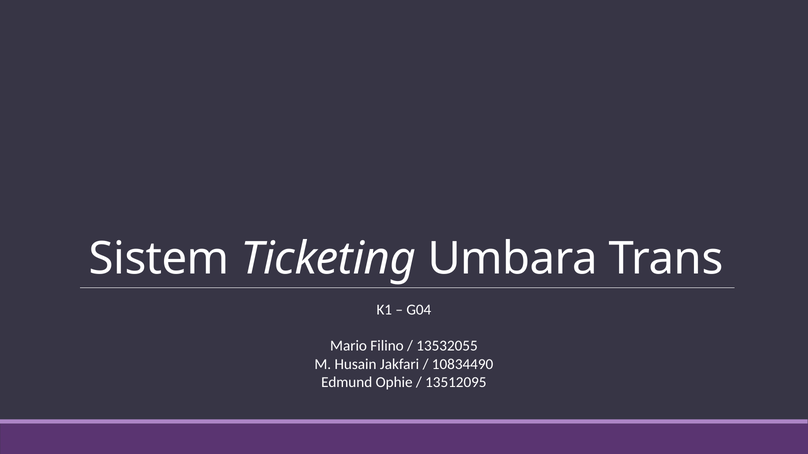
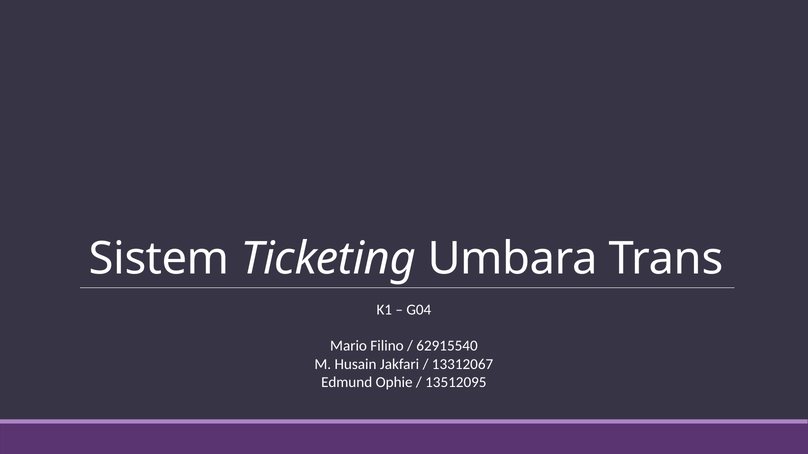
13532055: 13532055 -> 62915540 (447, 346)
10834490: 10834490 -> 13312067 (463, 364)
